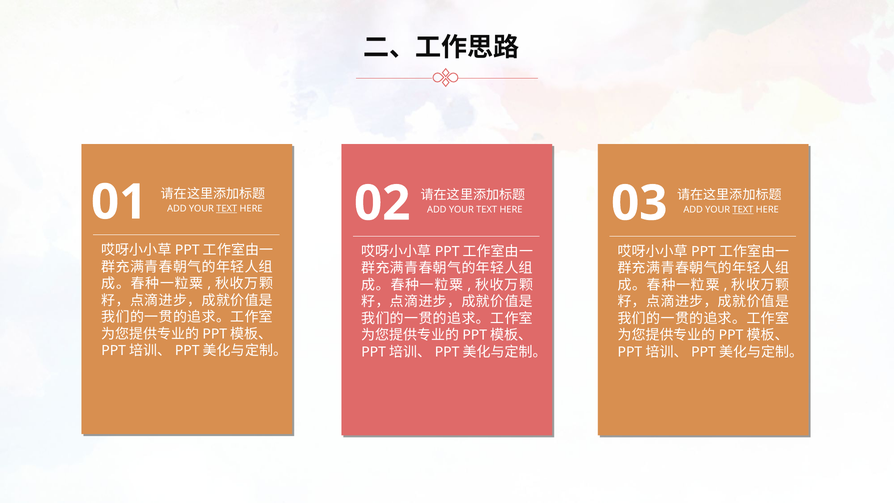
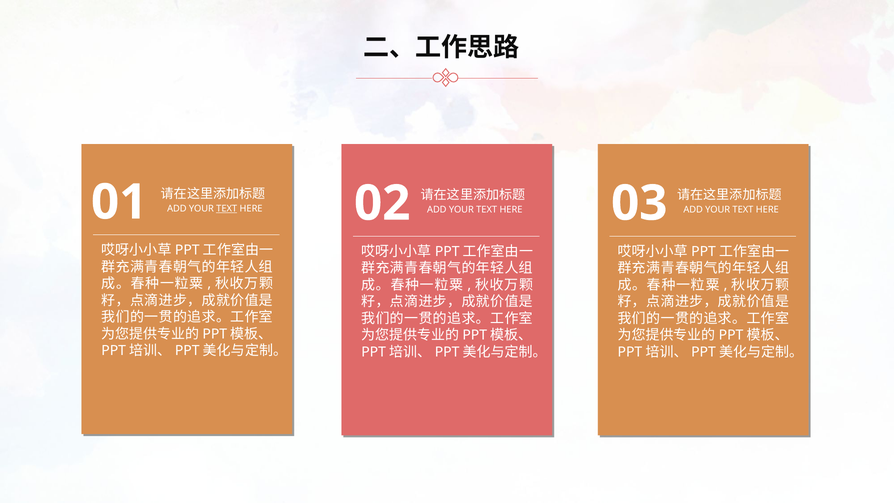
TEXT underline: present -> none (743, 210)
